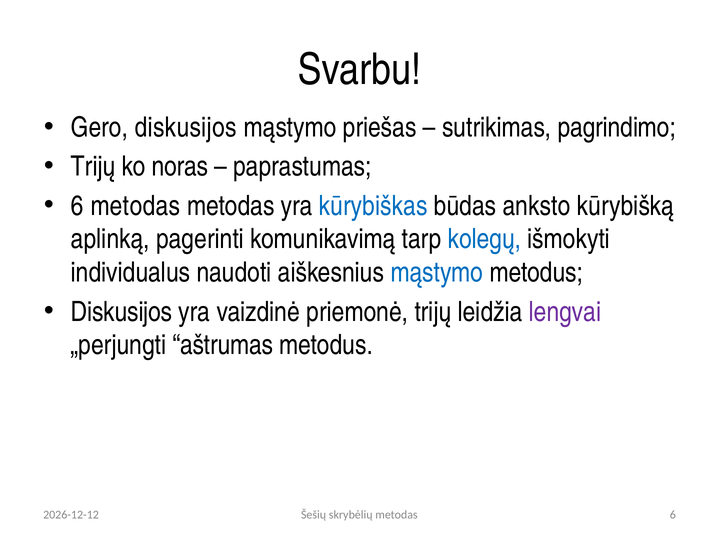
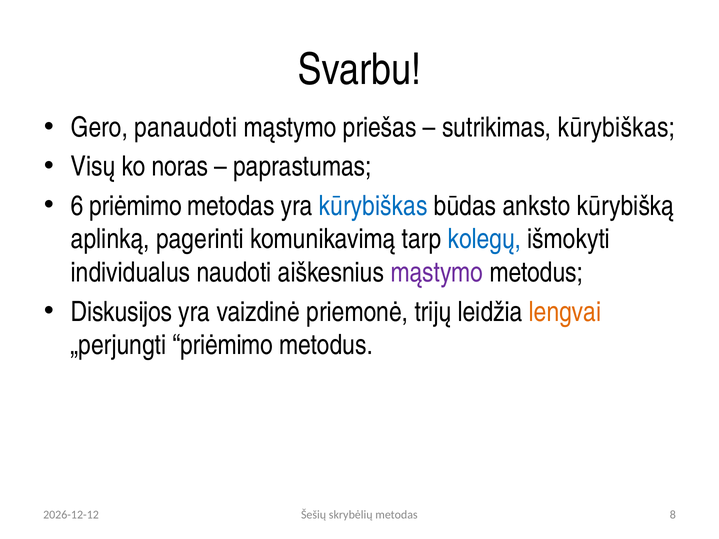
Gero diskusijos: diskusijos -> panaudoti (186, 128)
sutrikimas pagrindimo: pagrindimo -> kūrybiškas (617, 128)
Trijų: Trijų -> Visų (93, 167)
6 metodas: metodas -> priėmimo (136, 206)
mąstymo colour: blue -> purple (437, 273)
lengvai colour: purple -> orange (565, 312)
„perjungti aštrumas: aštrumas -> priėmimo (223, 345)
metodas 6: 6 -> 8 (673, 515)
